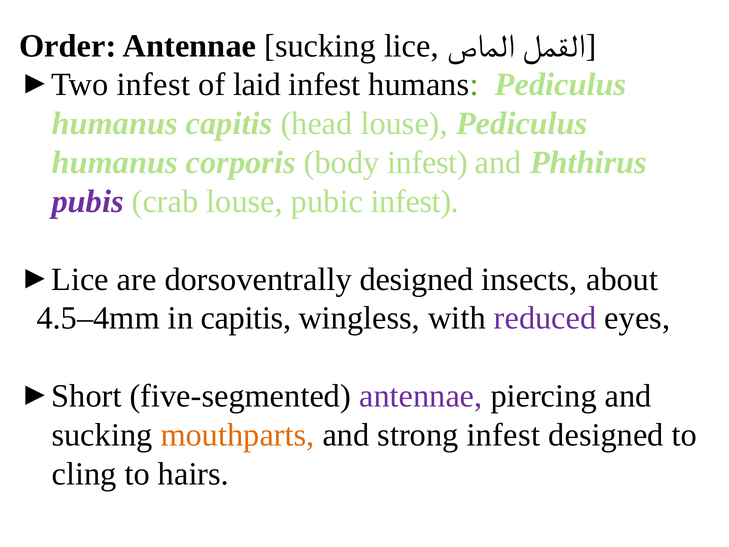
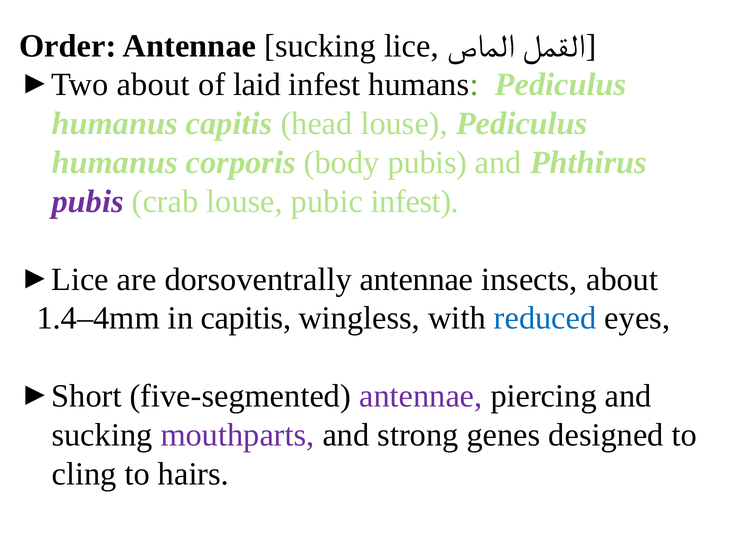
infest: infest -> about (153, 85)
body infest: infest -> pubis (427, 163)
dorsoventrally designed: designed -> antennae (417, 279)
4.5–4mm: 4.5–4mm -> 1.4–4mm (98, 318)
reduced colour: purple -> blue (545, 318)
mouthparts colour: orange -> purple (238, 435)
strong infest: infest -> genes (503, 435)
